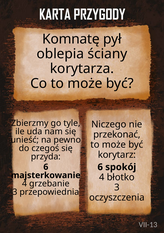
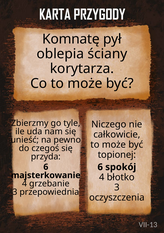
przekonać: przekonać -> całkowicie (117, 134)
korytarz: korytarz -> topionej (117, 155)
